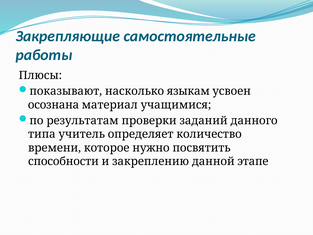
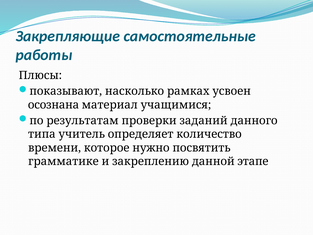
языкам: языкам -> рамках (188, 91)
способности: способности -> грамматике (63, 161)
